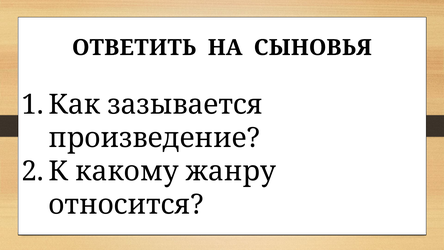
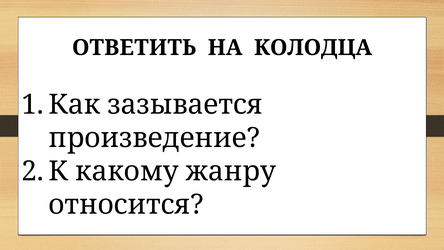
СЫНОВЬЯ: СЫНОВЬЯ -> КОЛОДЦА (313, 48)
